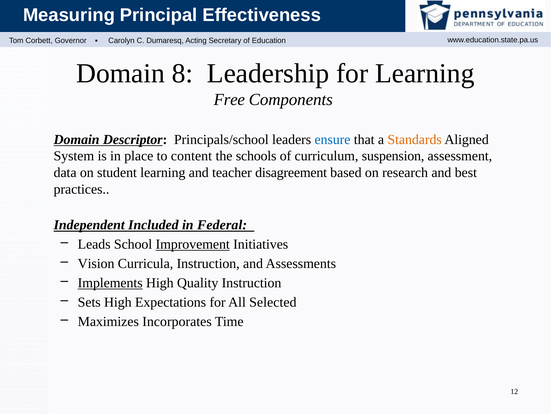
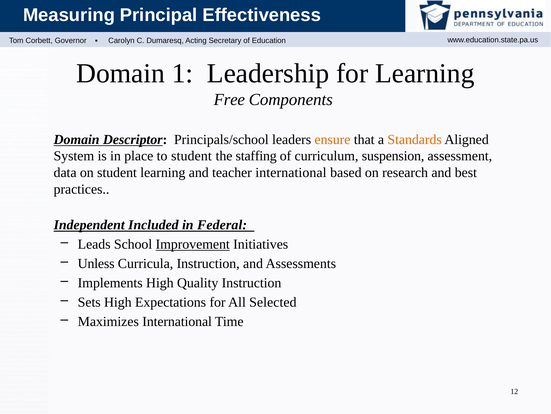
8: 8 -> 1 (182, 73)
ensure colour: blue -> orange (332, 139)
to content: content -> student (191, 156)
schools: schools -> staffing (256, 156)
teacher disagreement: disagreement -> international (291, 172)
Vision: Vision -> Unless (96, 263)
Implements underline: present -> none (110, 282)
Maximizes Incorporates: Incorporates -> International (177, 321)
